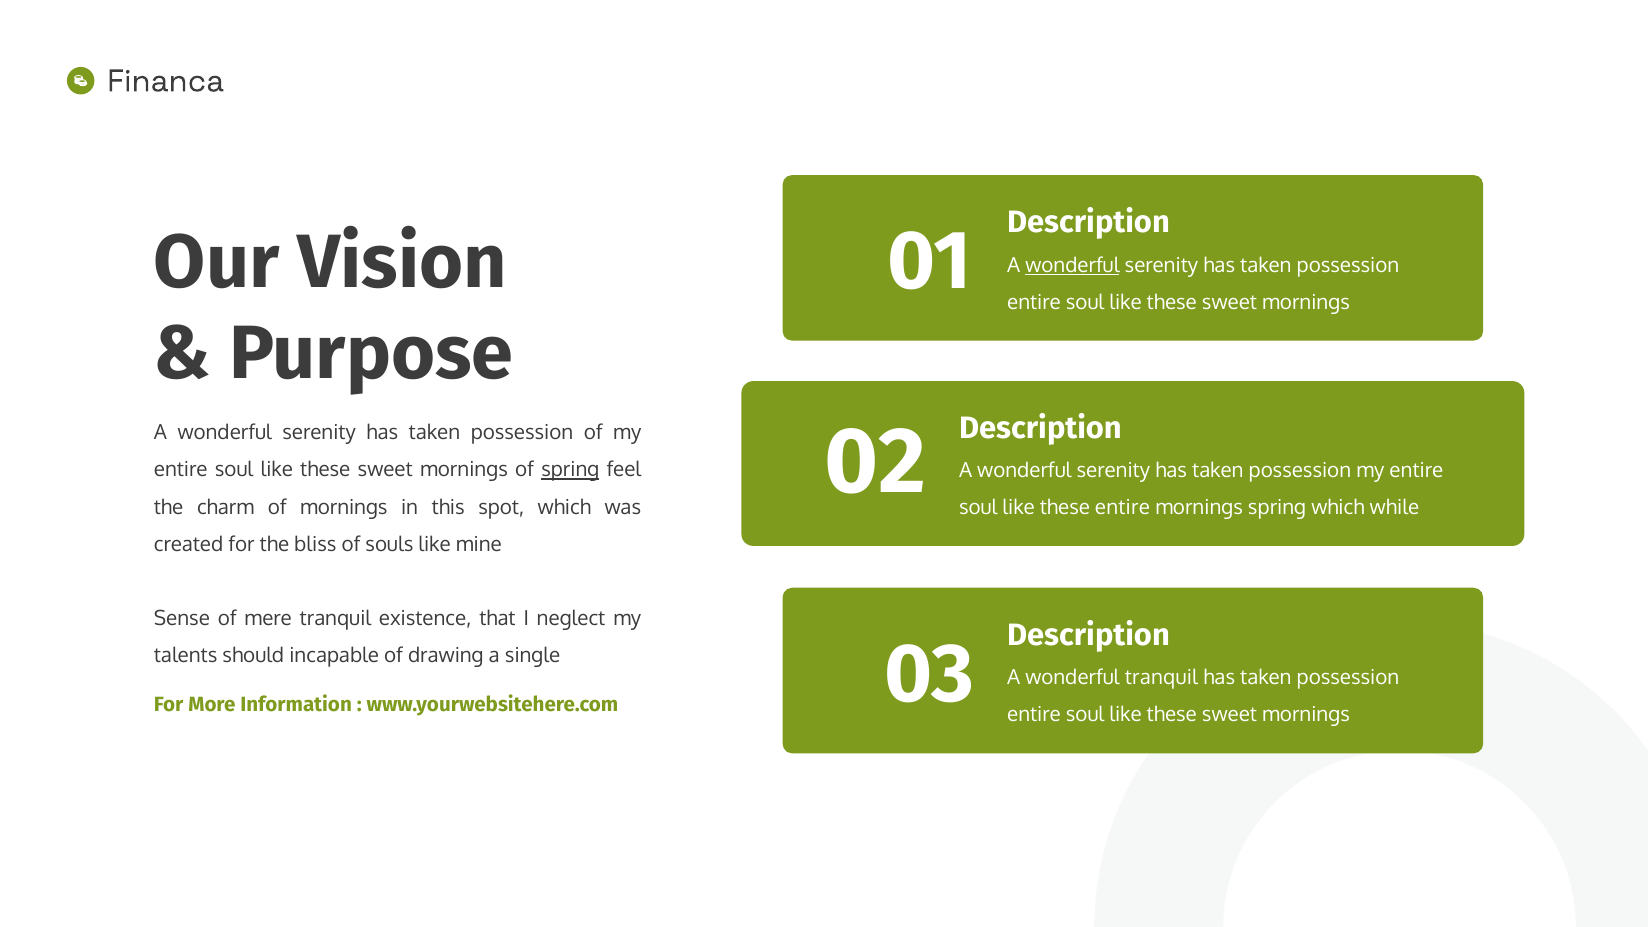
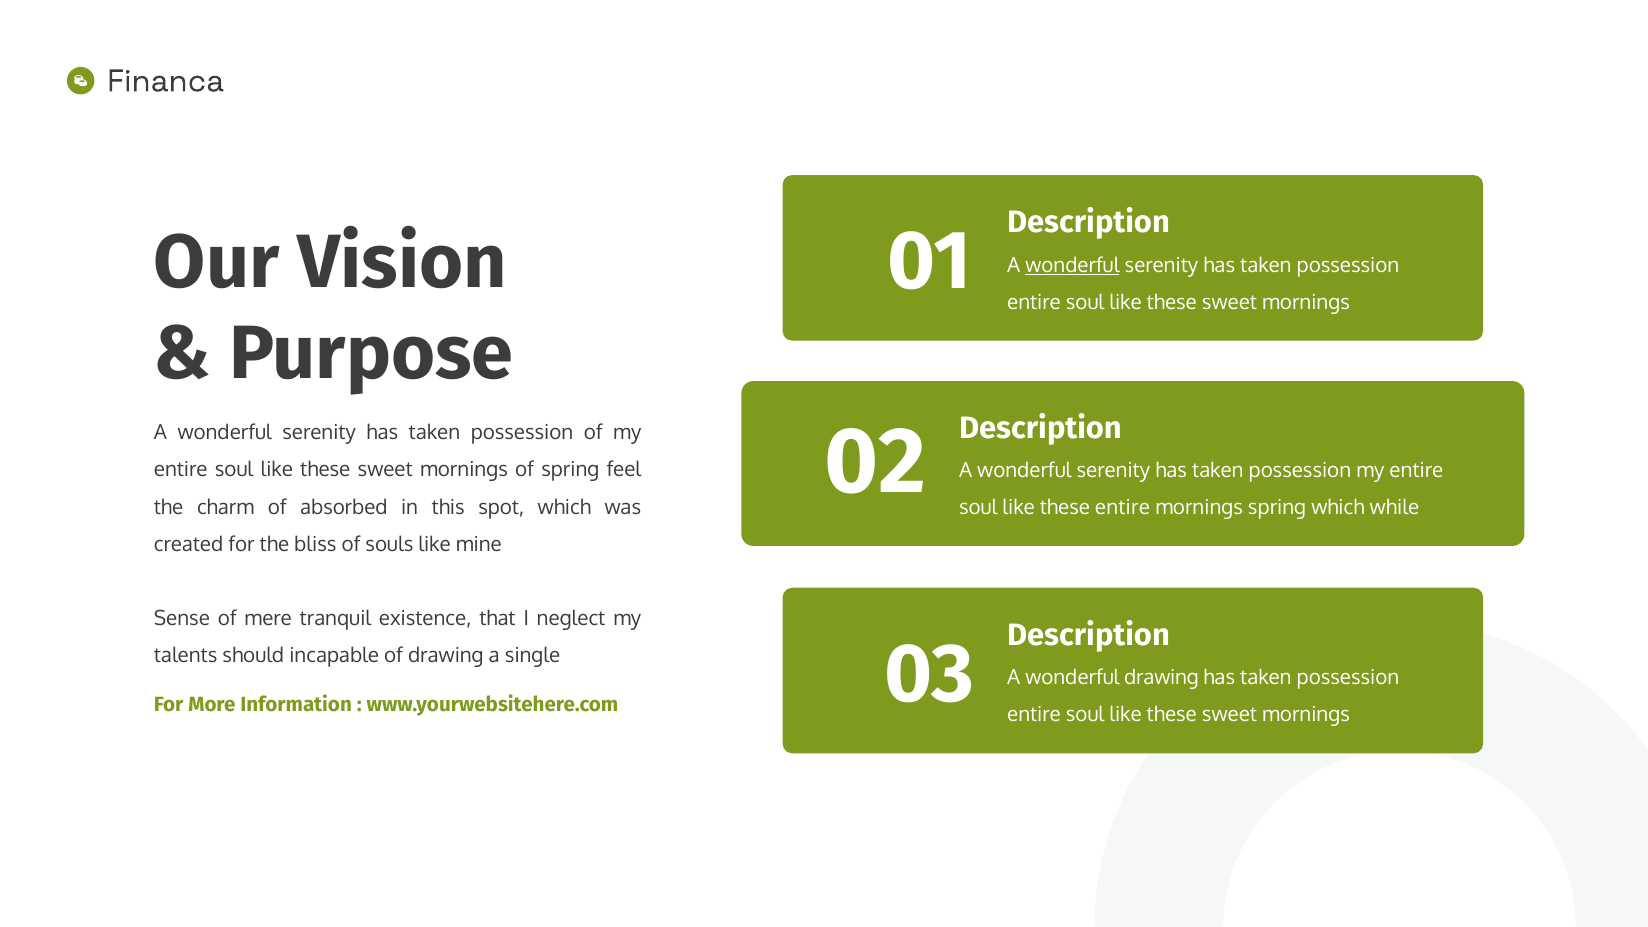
spring underline: present -> none (570, 470)
of mornings: mornings -> absorbed (344, 507)
wonderful tranquil: tranquil -> drawing (1162, 678)
